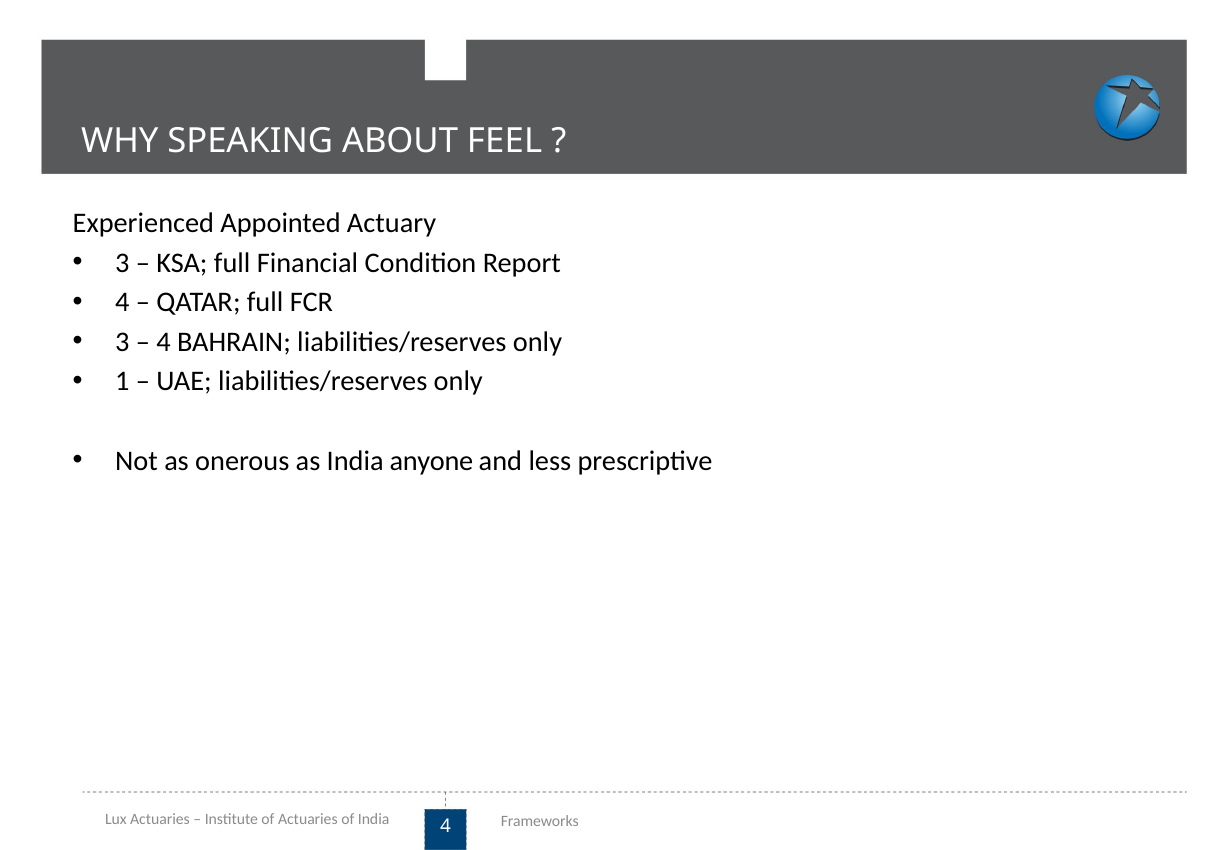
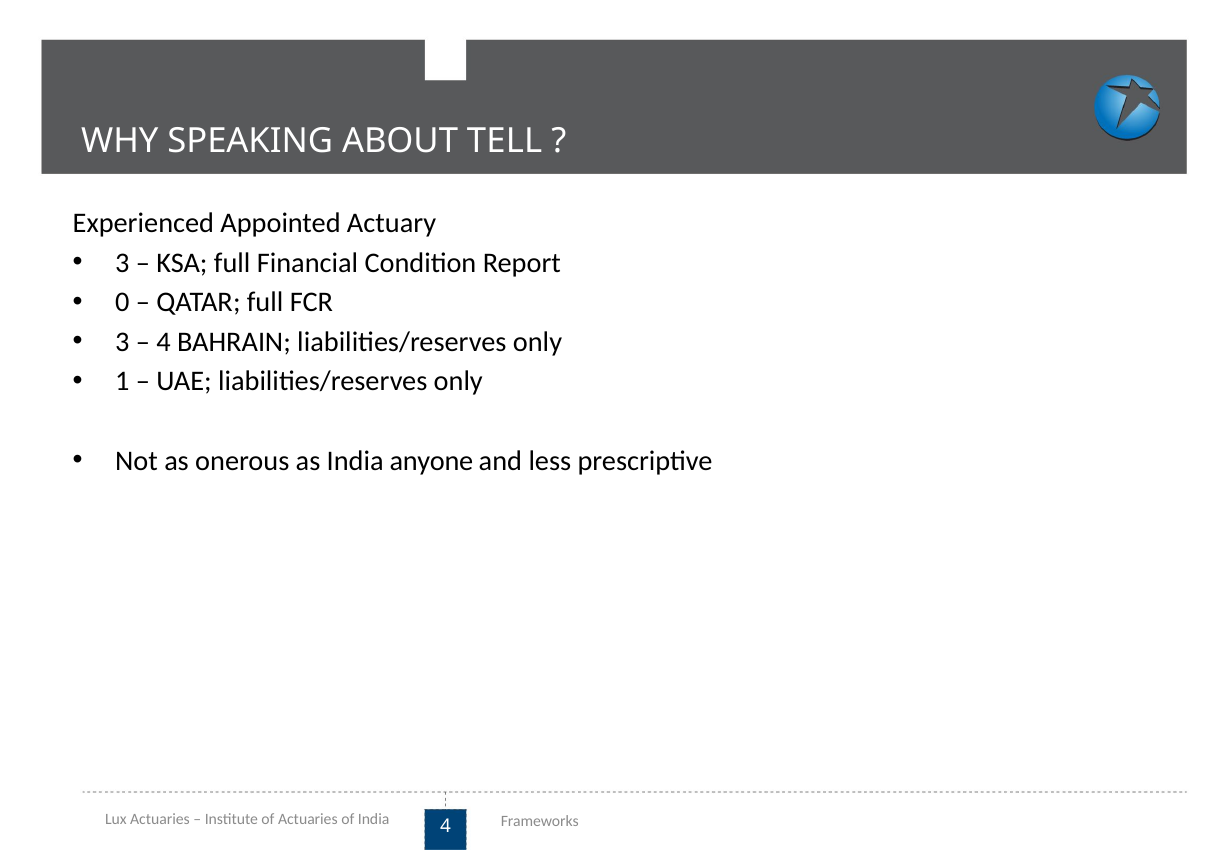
FEEL: FEEL -> TELL (505, 141)
4: 4 -> 0 (122, 302)
